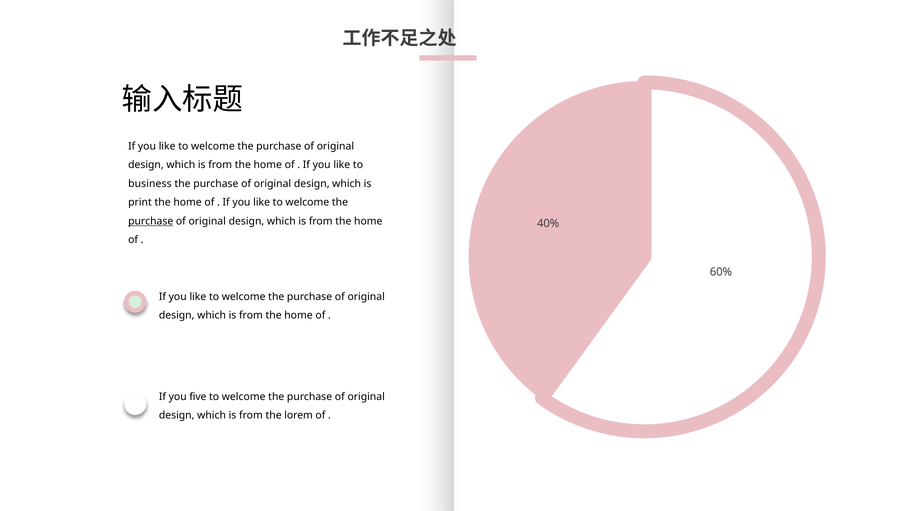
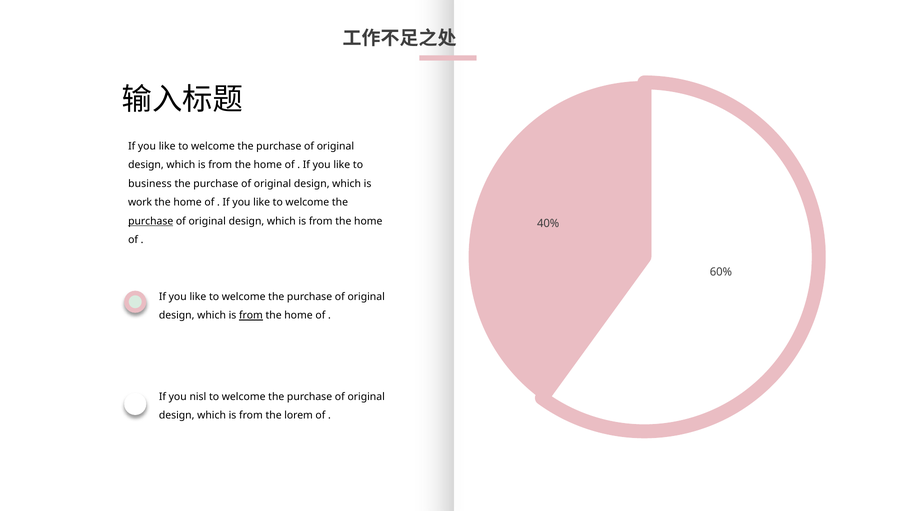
print: print -> work (140, 202)
from underline: none -> present (251, 315)
five: five -> nisl (198, 397)
